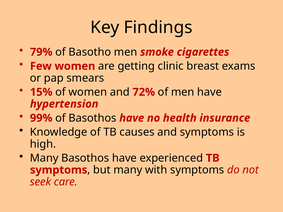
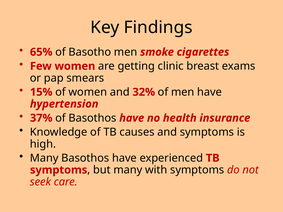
79%: 79% -> 65% (41, 52)
72%: 72% -> 32% (144, 92)
99%: 99% -> 37% (41, 118)
